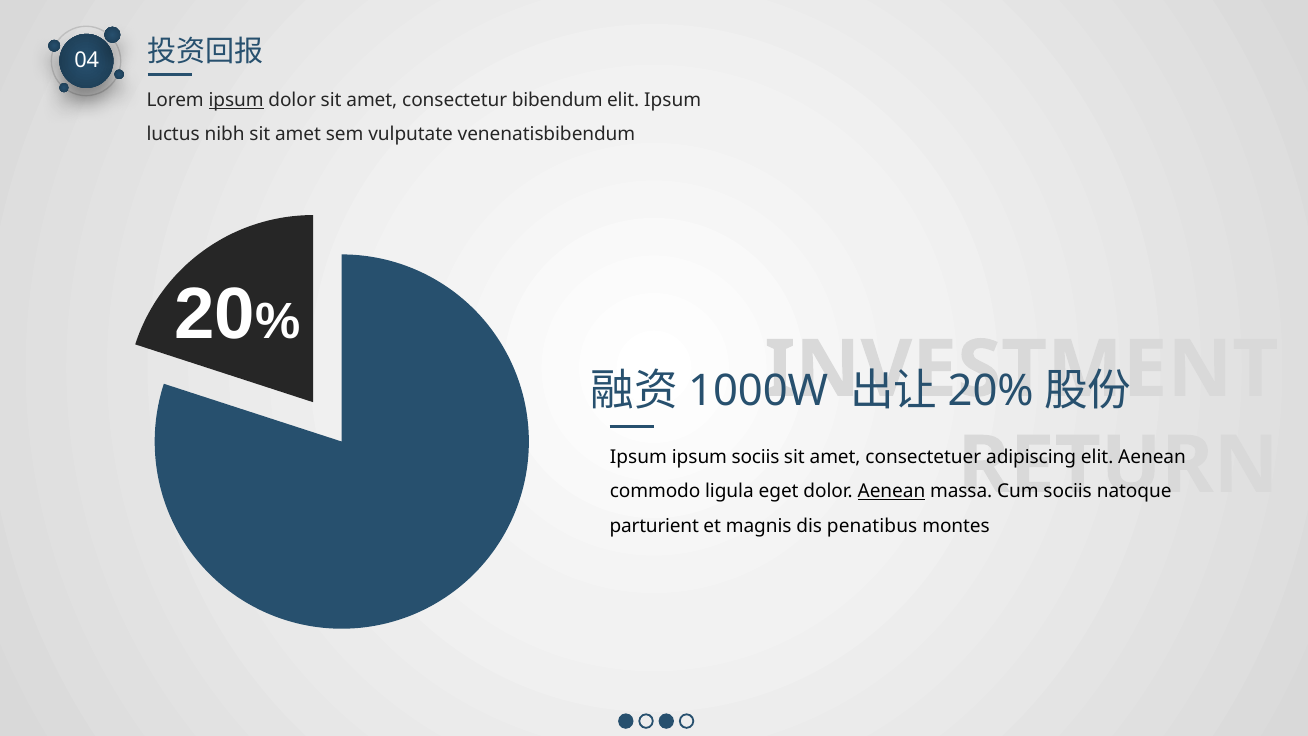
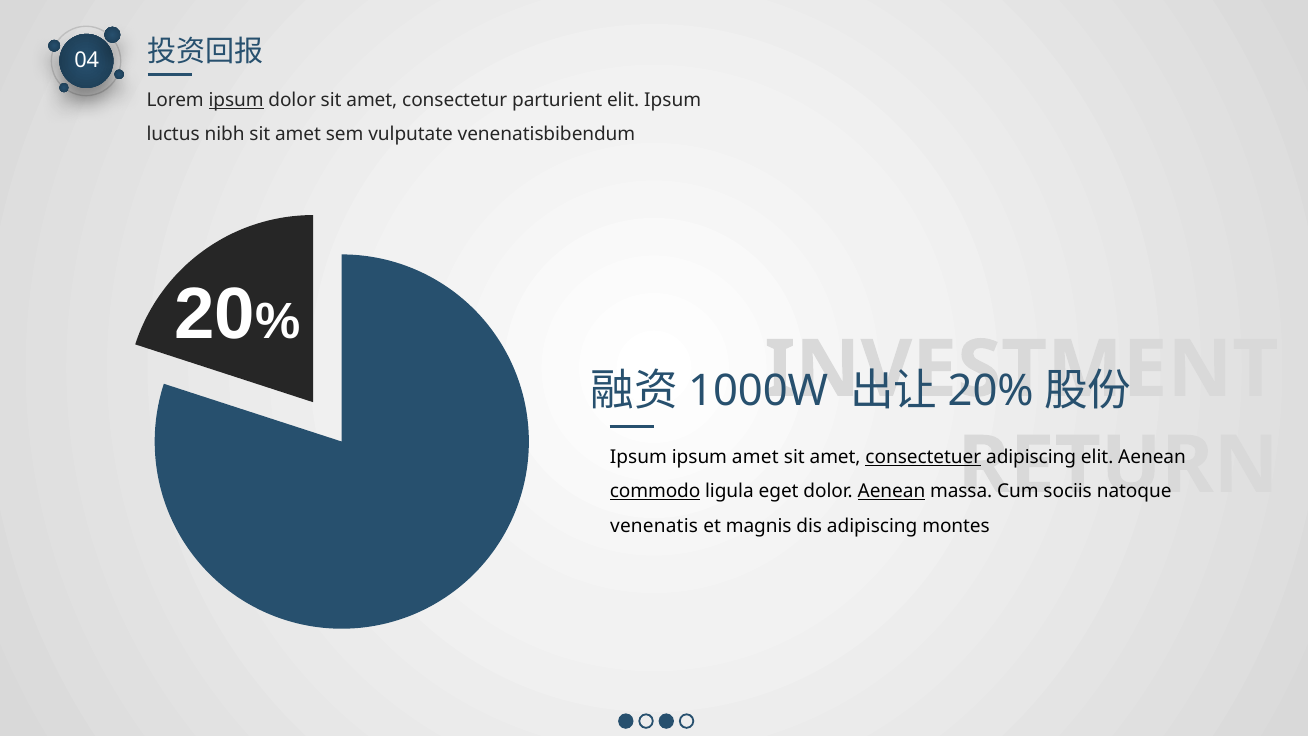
bibendum: bibendum -> parturient (557, 100)
ipsum sociis: sociis -> amet (755, 457)
consectetuer underline: none -> present (923, 457)
commodo underline: none -> present (655, 491)
parturient: parturient -> venenatis (654, 526)
dis penatibus: penatibus -> adipiscing (872, 526)
